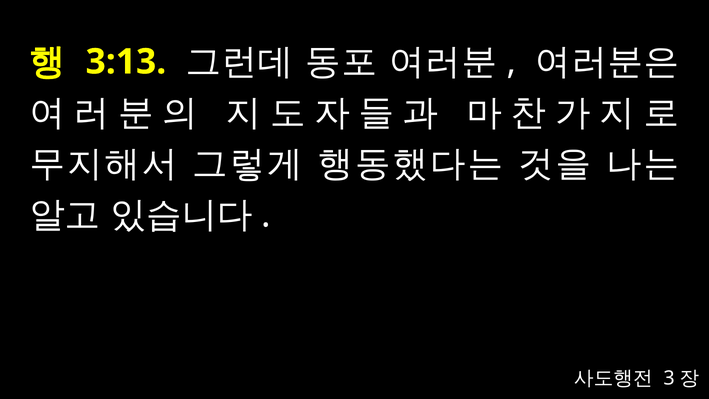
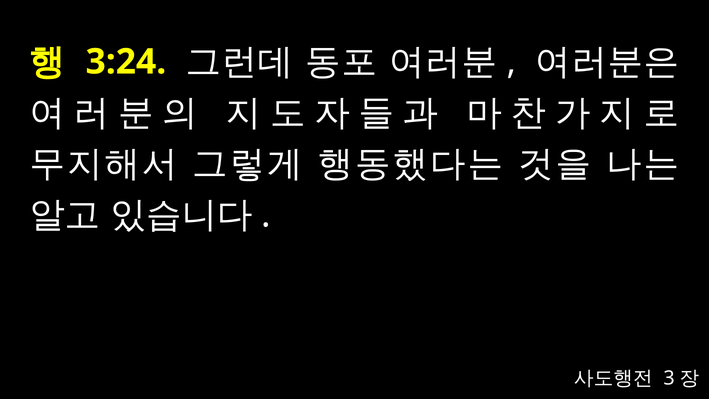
3:13: 3:13 -> 3:24 (126, 62)
